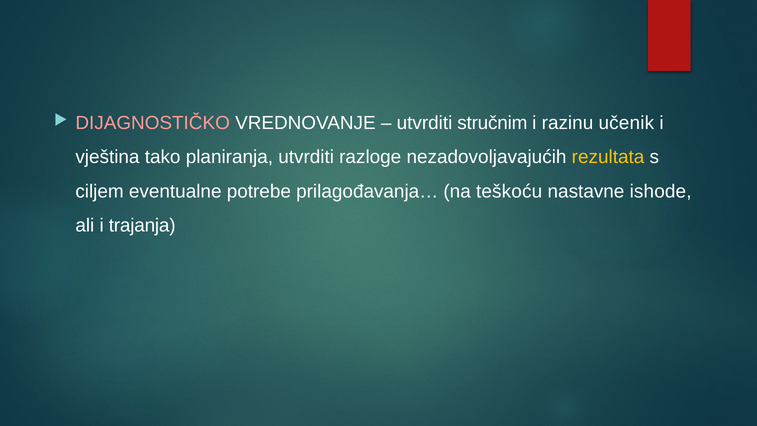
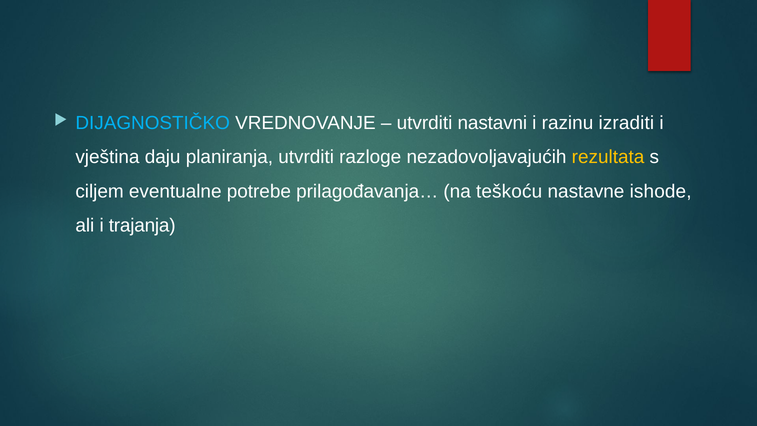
DIJAGNOSTIČKO colour: pink -> light blue (153, 123)
stručnim: stručnim -> nastavni (492, 123)
učenik: učenik -> izraditi (626, 123)
tako: tako -> daju (163, 157)
